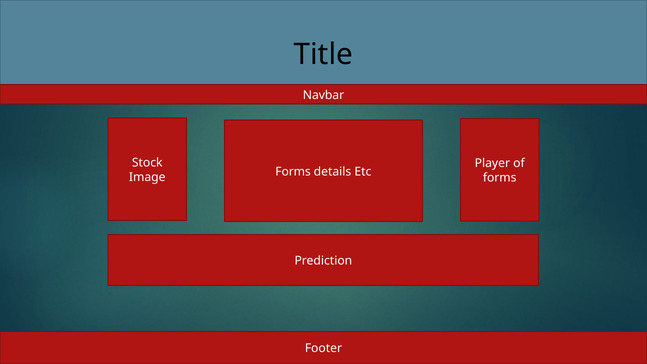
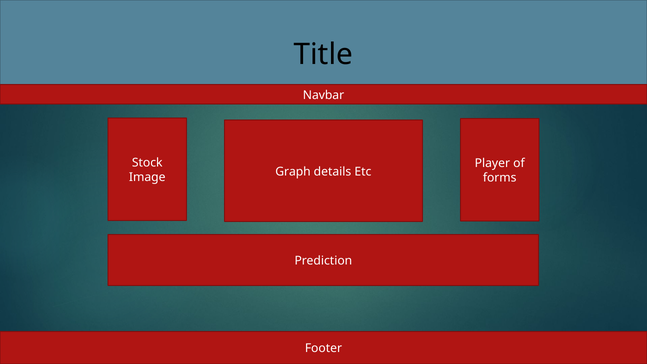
Image Forms: Forms -> Graph (293, 172)
